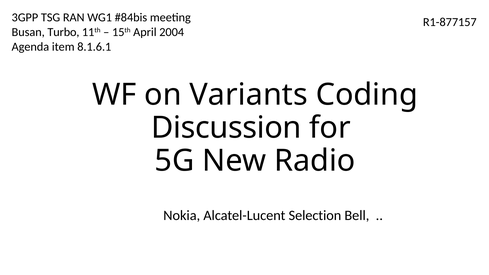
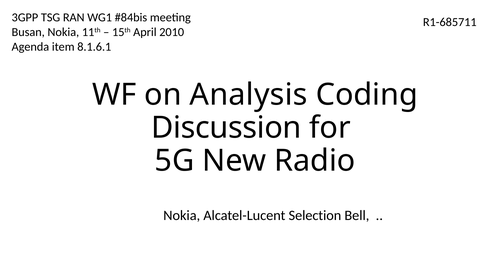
R1-877157: R1-877157 -> R1-685711 (450, 22)
Busan Turbo: Turbo -> Nokia (63, 32)
2004: 2004 -> 2010 (172, 32)
Variants: Variants -> Analysis (249, 95)
